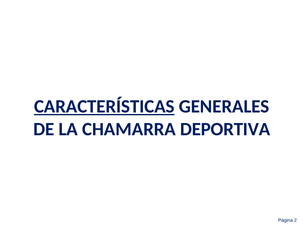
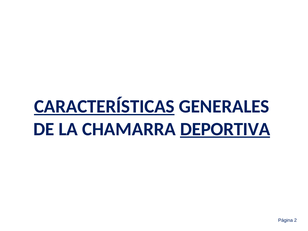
DEPORTIVA underline: none -> present (225, 129)
